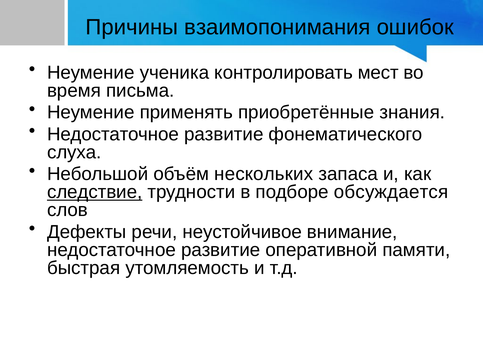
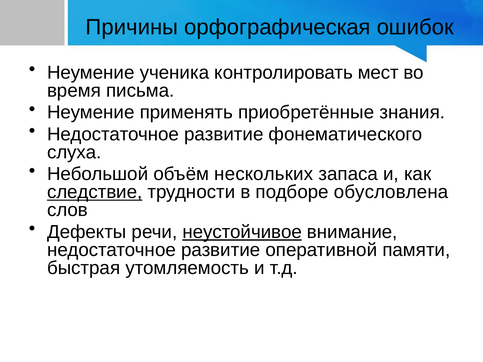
взаимопонимания: взаимопонимания -> орфографическая (277, 27)
обсуждается: обсуждается -> обусловлена (391, 192)
неустойчивое underline: none -> present (242, 232)
